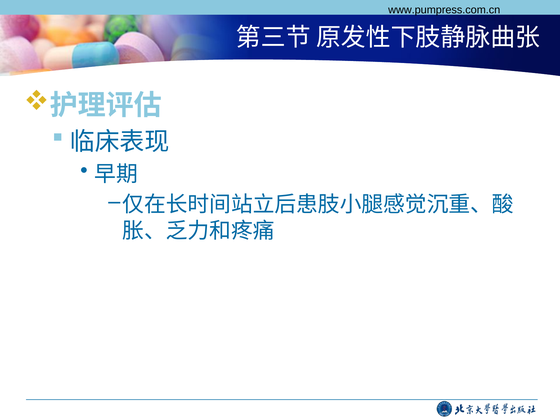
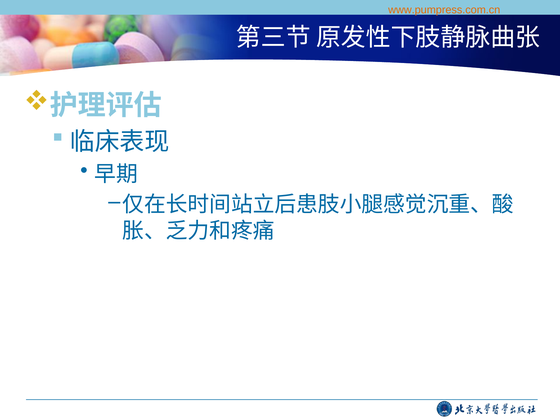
www.pumpress.com.cn colour: black -> orange (444, 10)
